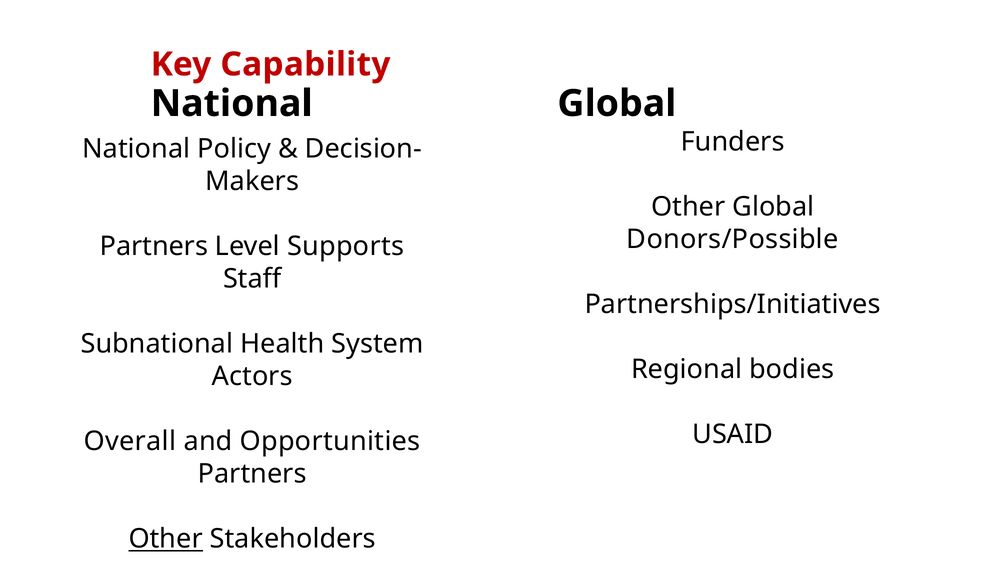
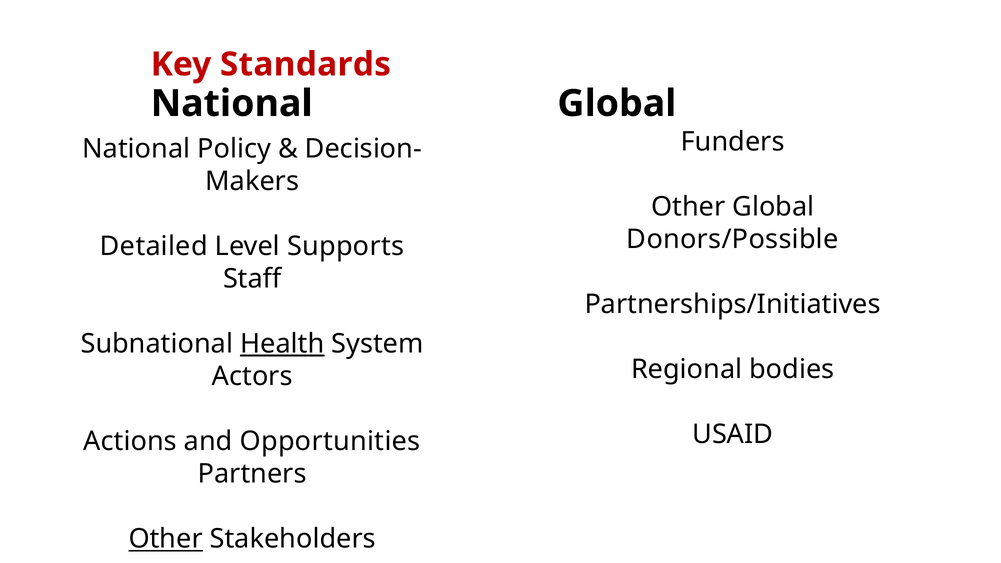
Capability: Capability -> Standards (305, 64)
Partners: Partners -> Detailed (154, 246)
Health underline: none -> present (282, 344)
Overall: Overall -> Actions (130, 441)
